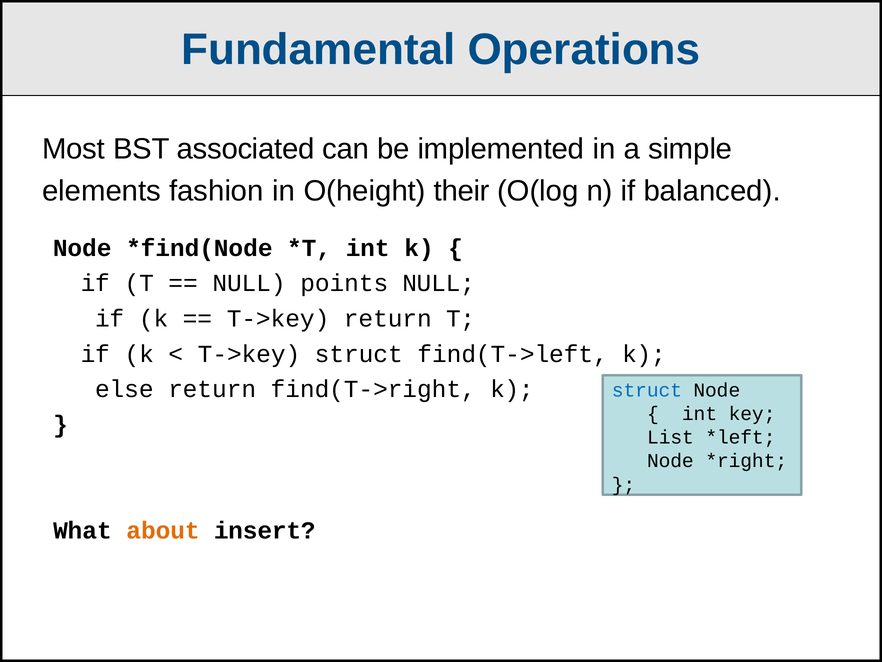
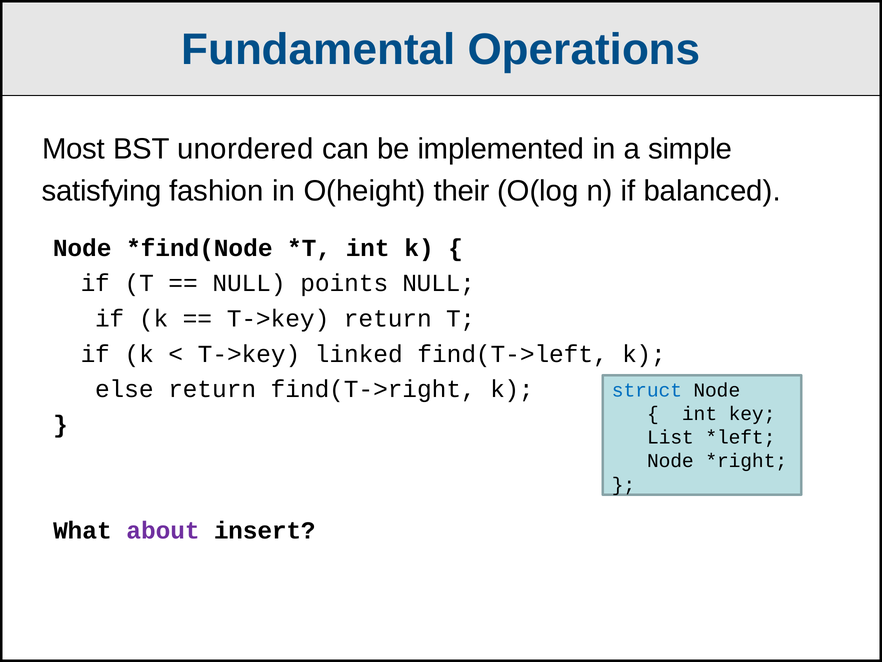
associated: associated -> unordered (245, 149)
elements: elements -> satisfying (102, 191)
T->key struct: struct -> linked (359, 354)
about colour: orange -> purple (163, 530)
